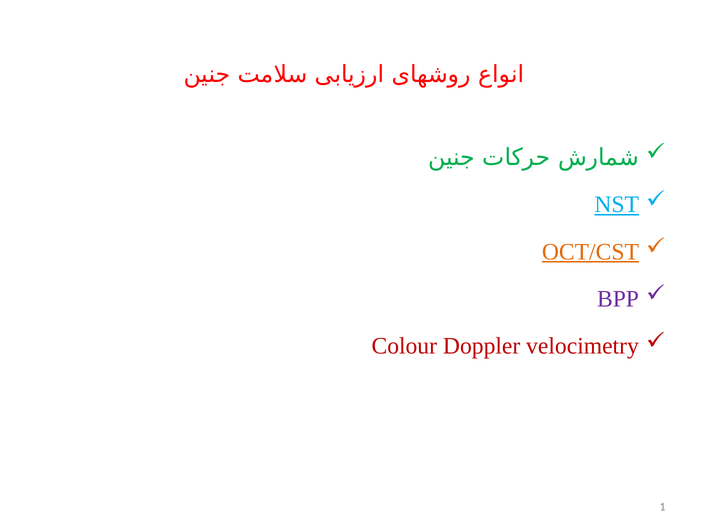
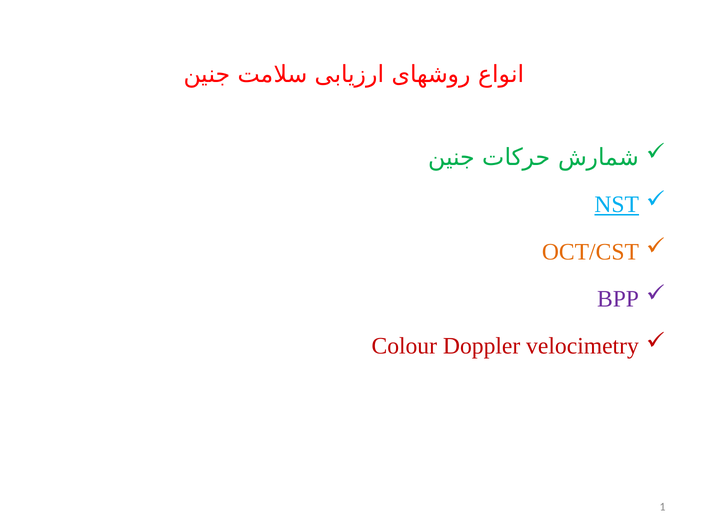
OCT/CST underline: present -> none (590, 252)
